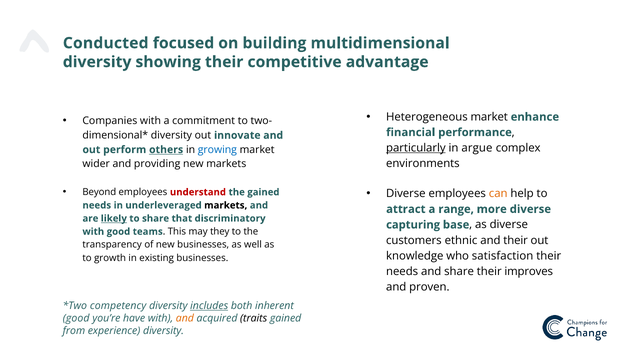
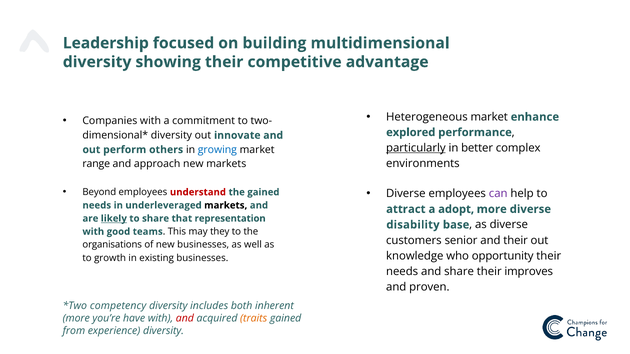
Conducted: Conducted -> Leadership (106, 43)
financial: financial -> explored (411, 133)
argue: argue -> better (477, 148)
others underline: present -> none (166, 150)
wider: wider -> range (96, 164)
providing: providing -> approach (157, 164)
can colour: orange -> purple (498, 194)
range: range -> adopt (456, 209)
discriminatory: discriminatory -> representation (230, 219)
capturing: capturing -> disability (413, 225)
ethnic: ethnic -> senior (461, 241)
transparency: transparency -> organisations (112, 245)
satisfaction: satisfaction -> opportunity (503, 256)
includes underline: present -> none (209, 306)
good: good -> more (76, 319)
and colour: orange -> red (185, 319)
traits colour: black -> orange (254, 319)
